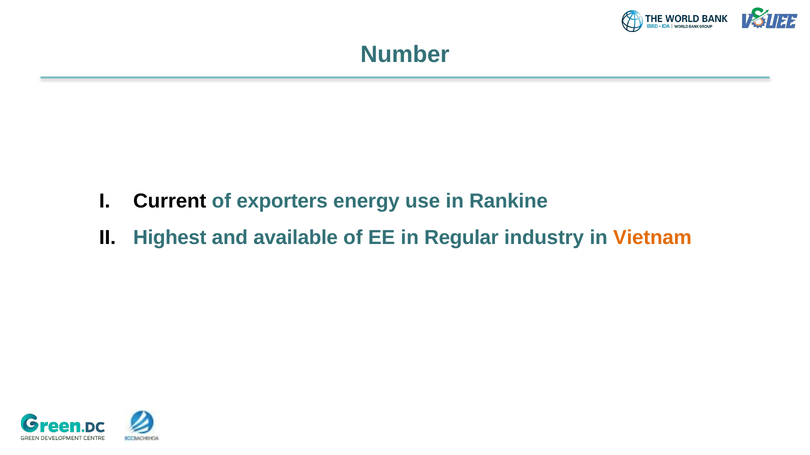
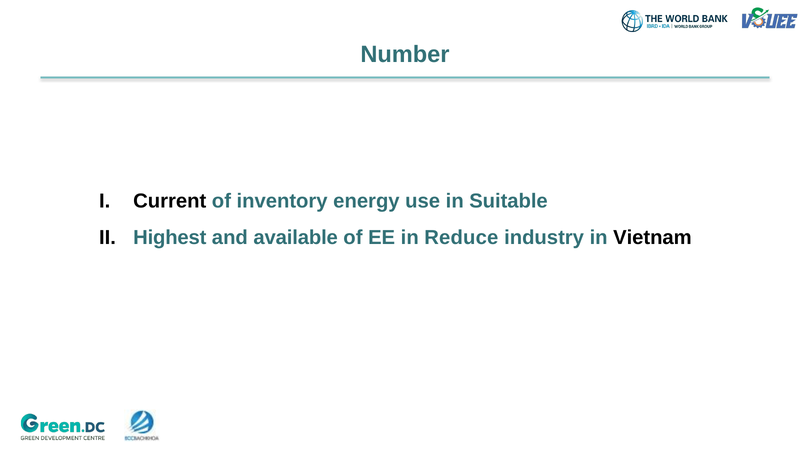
exporters: exporters -> inventory (282, 201)
Rankine: Rankine -> Suitable (509, 201)
Regular: Regular -> Reduce (461, 238)
Vietnam colour: orange -> black (652, 238)
